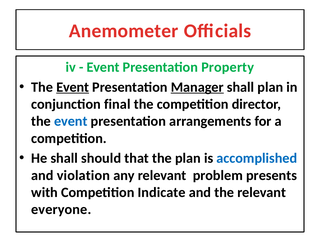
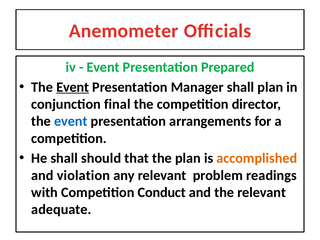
Property: Property -> Prepared (228, 67)
Manager underline: present -> none (197, 87)
accomplished colour: blue -> orange (257, 158)
presents: presents -> readings (271, 175)
Indicate: Indicate -> Conduct (162, 192)
everyone: everyone -> adequate (61, 210)
